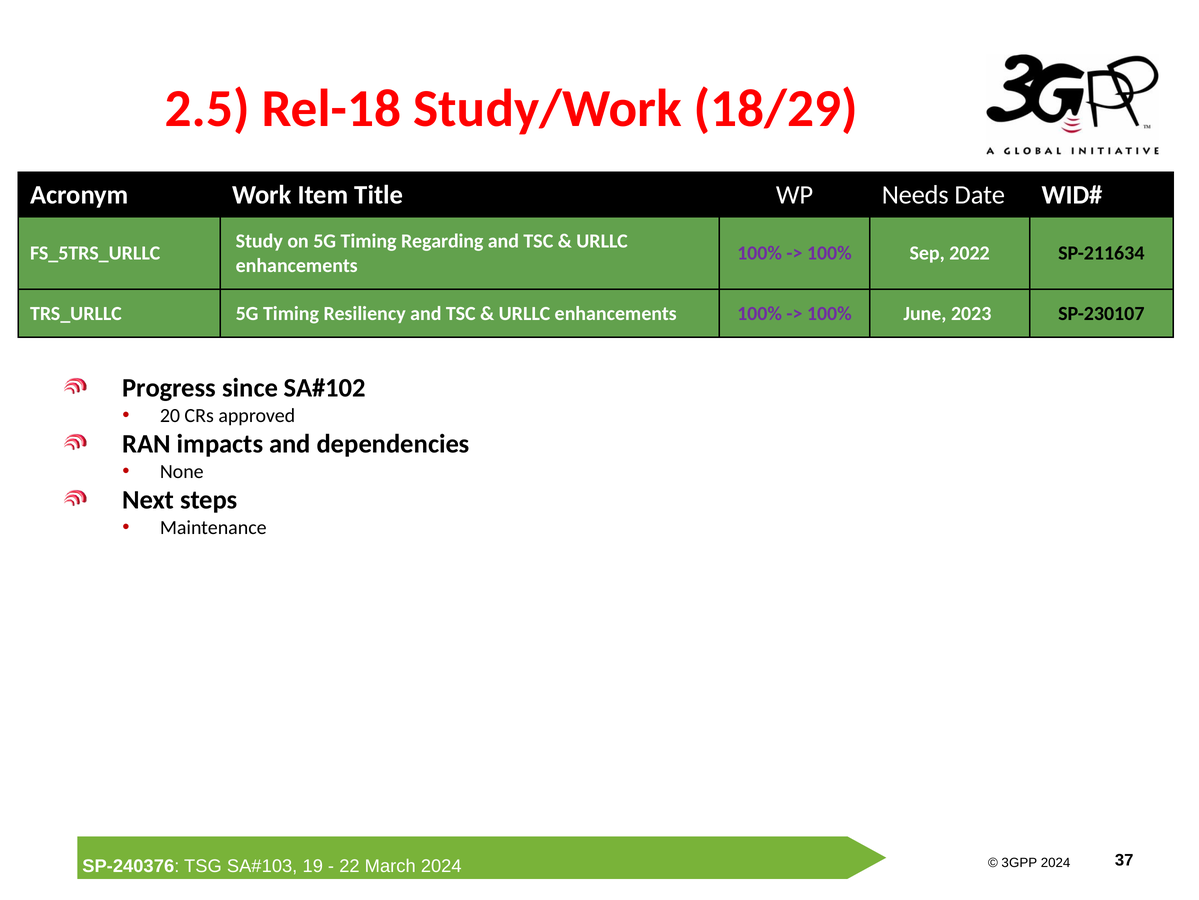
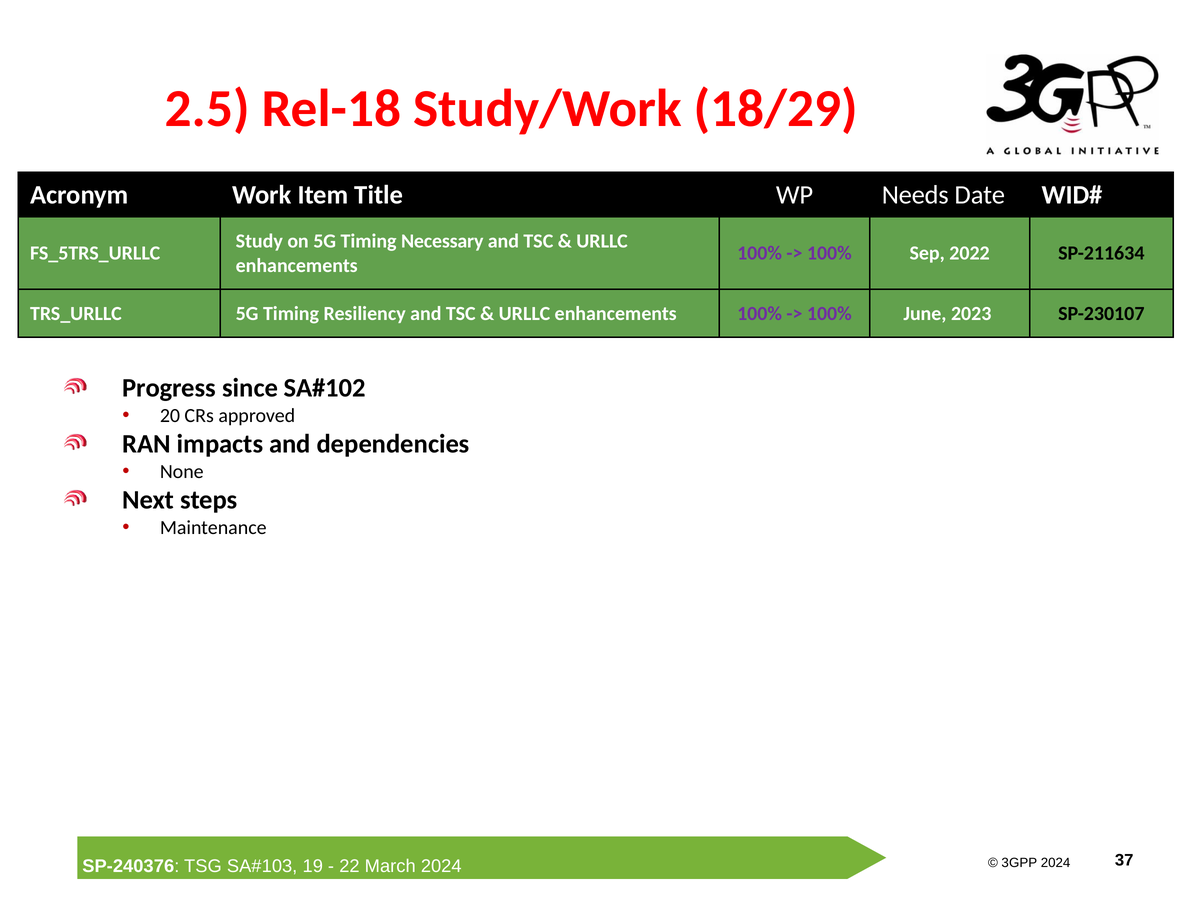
Regarding: Regarding -> Necessary (442, 241)
